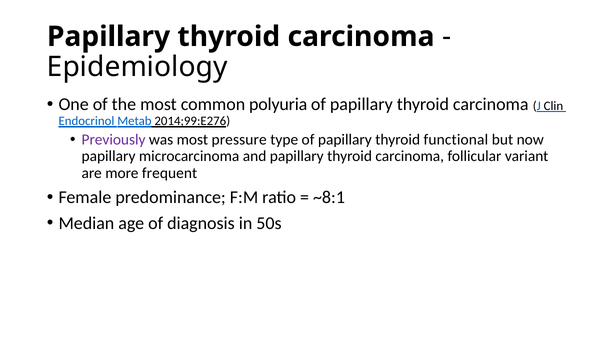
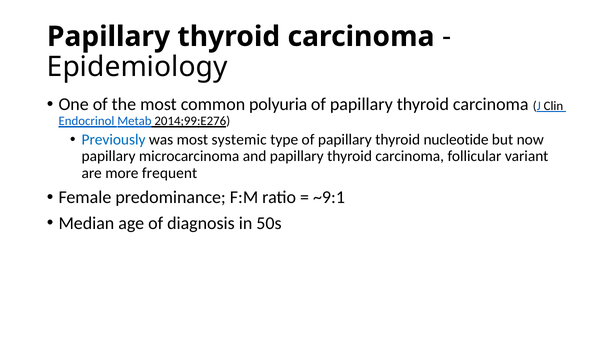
Previously colour: purple -> blue (114, 139)
pressure: pressure -> systemic (239, 139)
functional: functional -> nucleotide (456, 139)
~8:1: ~8:1 -> ~9:1 (329, 197)
